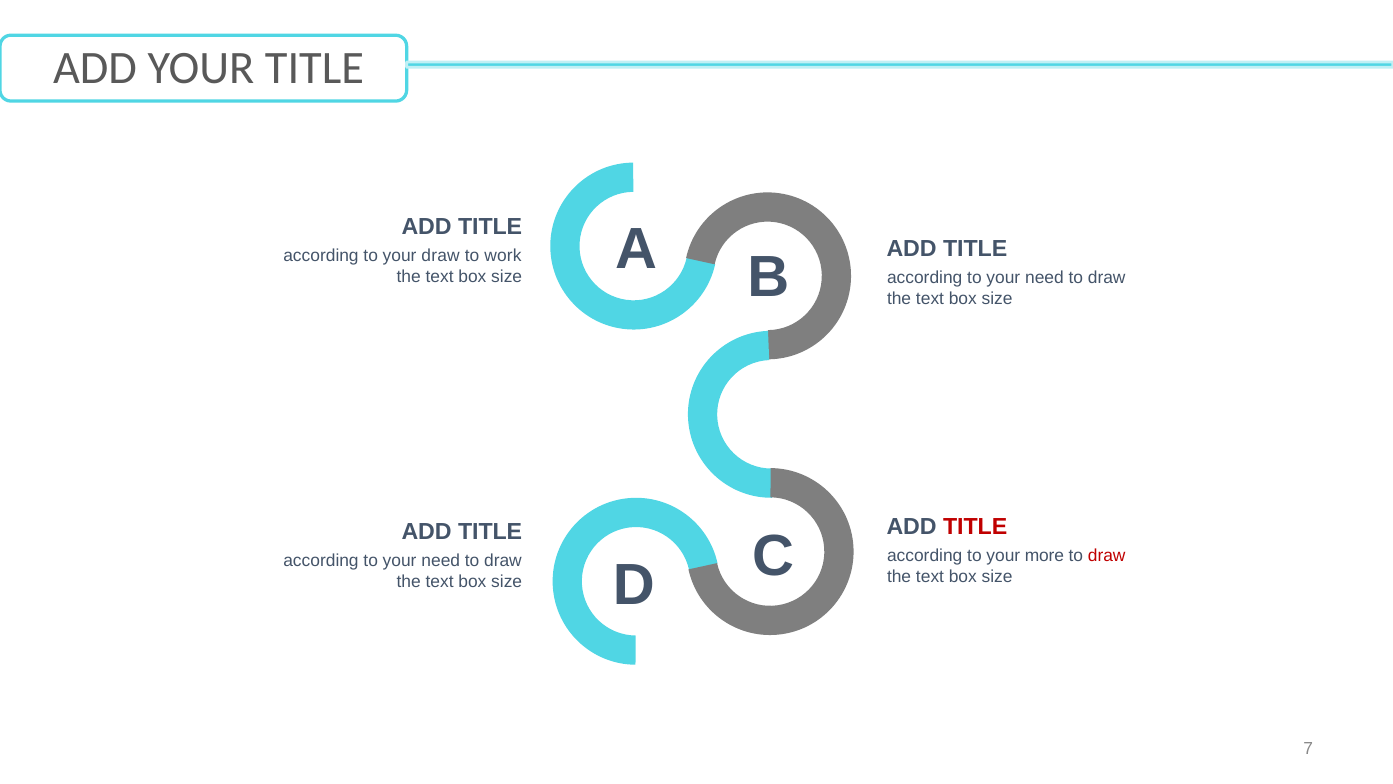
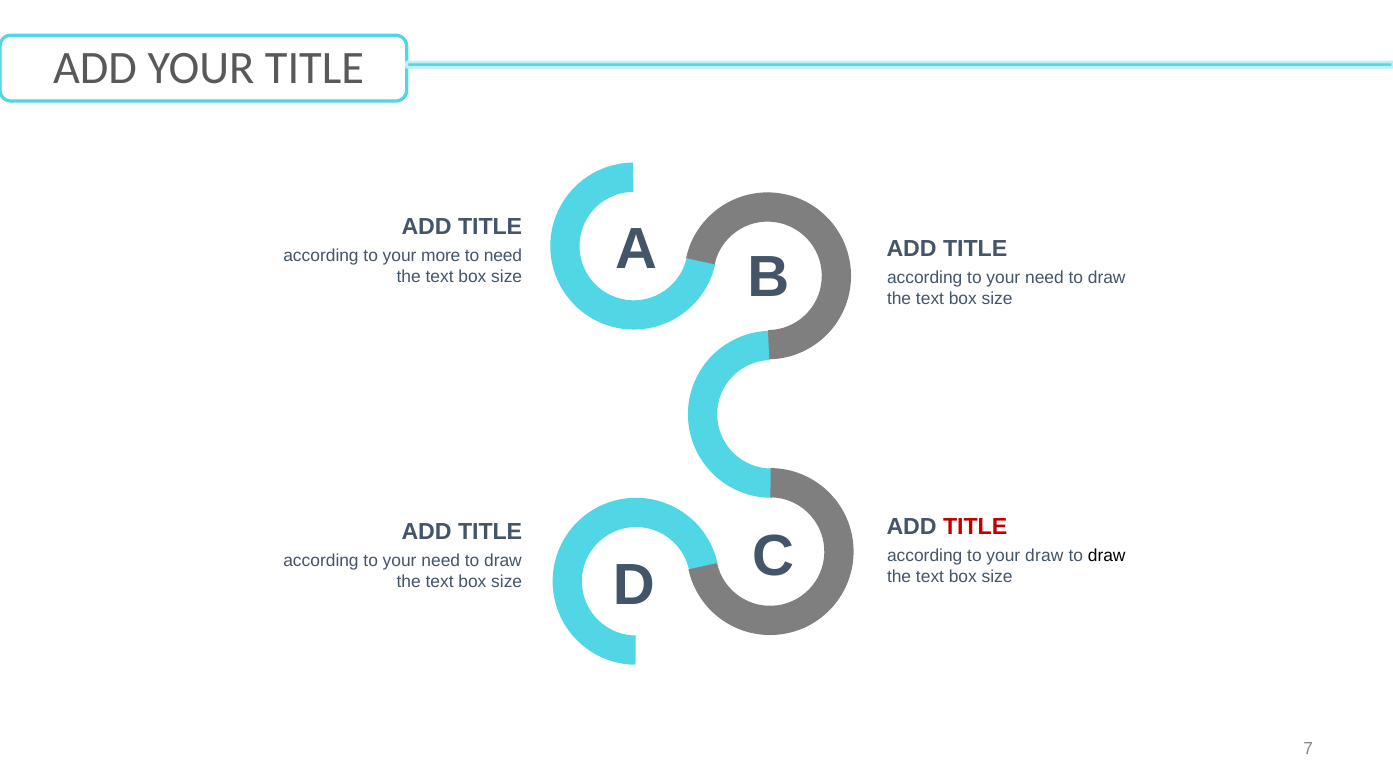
your draw: draw -> more (441, 255)
to work: work -> need (503, 255)
your more: more -> draw (1044, 556)
draw colour: red -> black (1107, 556)
